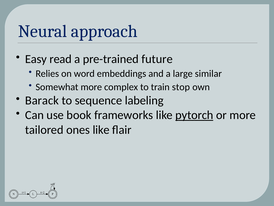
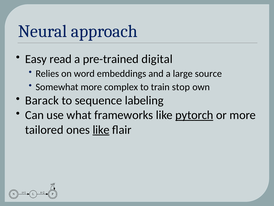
future: future -> digital (157, 59)
similar: similar -> source (208, 73)
book: book -> what (79, 115)
like underline: none -> present (101, 129)
